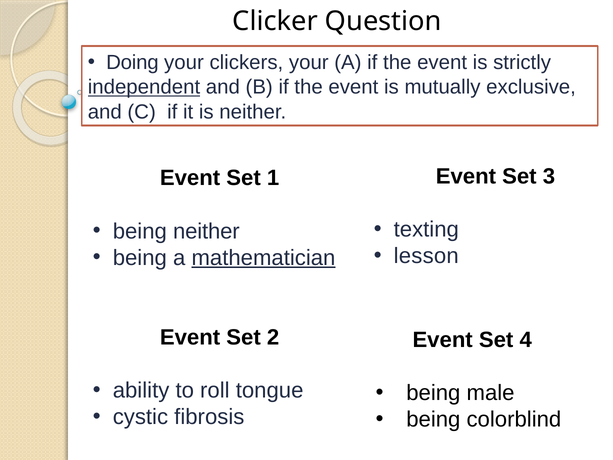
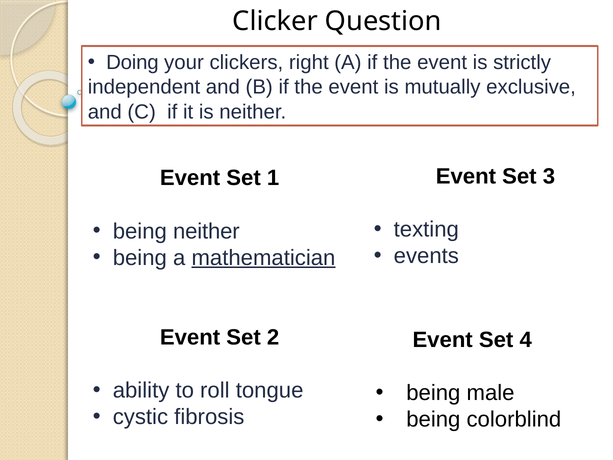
clickers your: your -> right (309, 63)
independent underline: present -> none (144, 87)
lesson: lesson -> events (426, 256)
